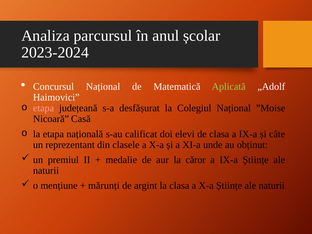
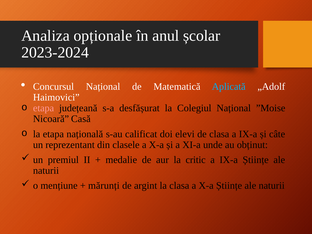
parcursul: parcursul -> opționale (103, 36)
Aplicată colour: light green -> light blue (229, 87)
căror: căror -> critic (196, 160)
